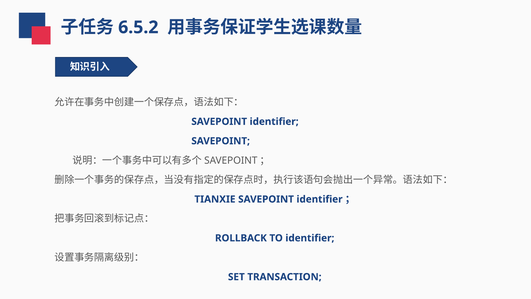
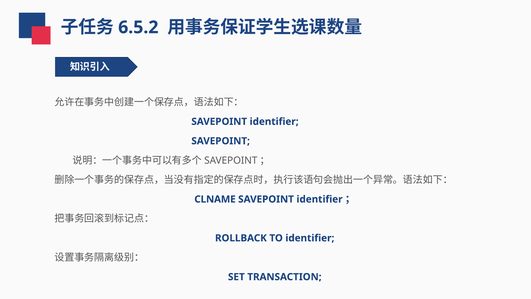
TIANXIE: TIANXIE -> CLNAME (215, 199)
